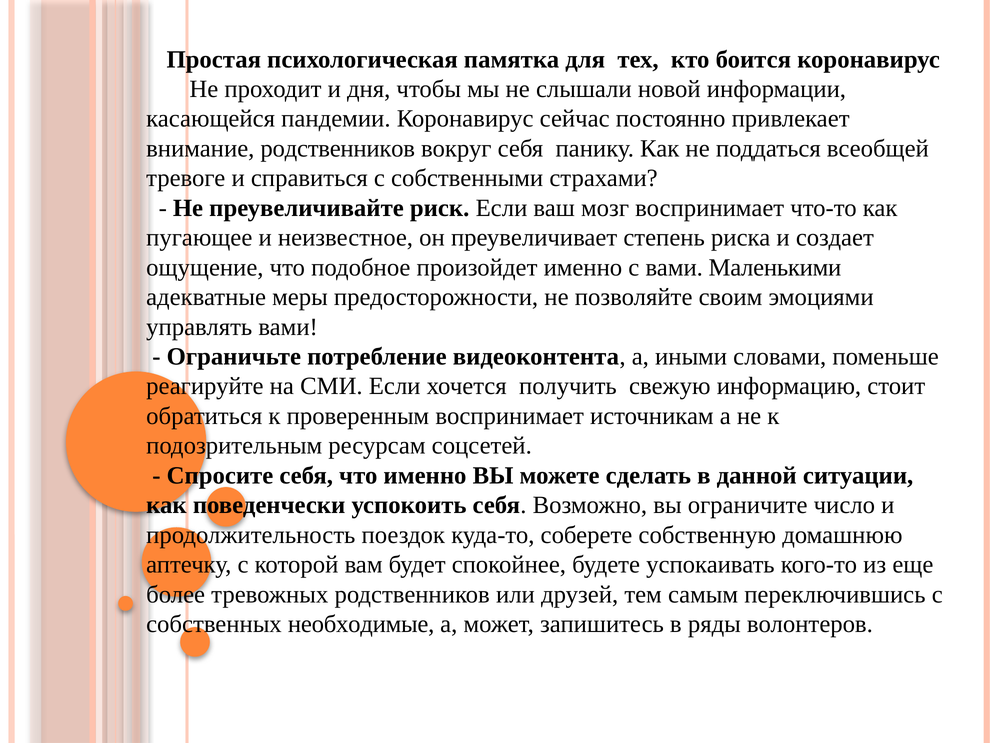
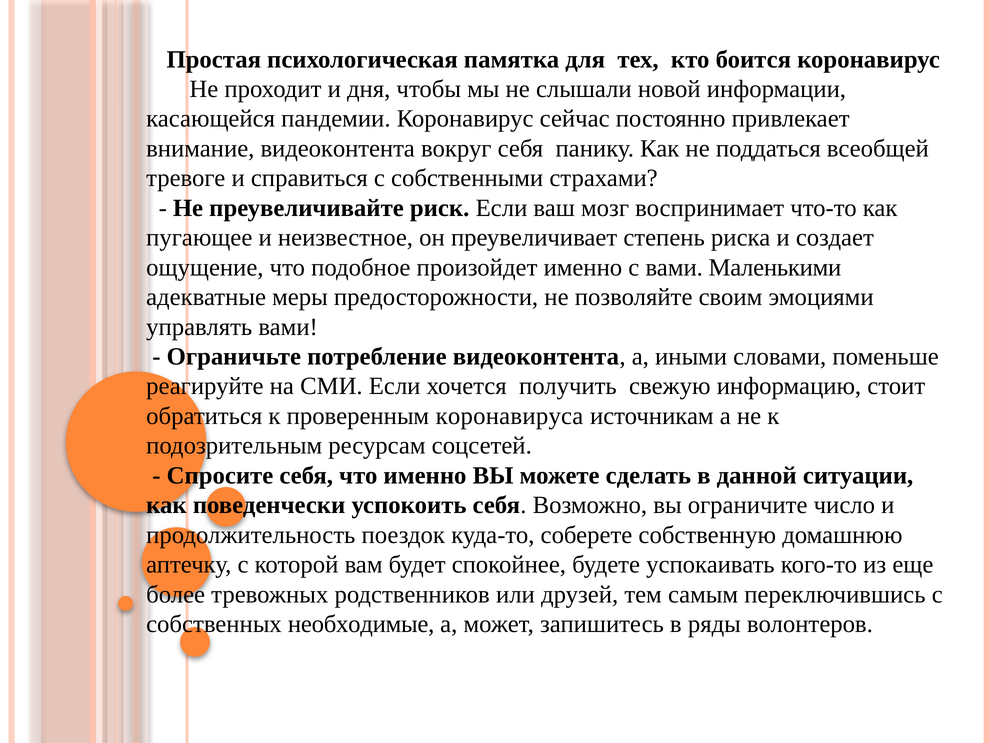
внимание родственников: родственников -> видеоконтента (338, 148)
проверенным воспринимает: воспринимает -> коронавируса (509, 416)
